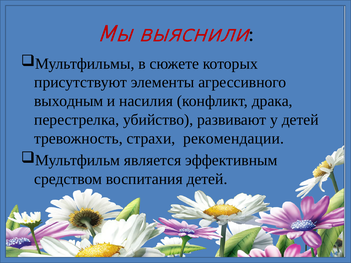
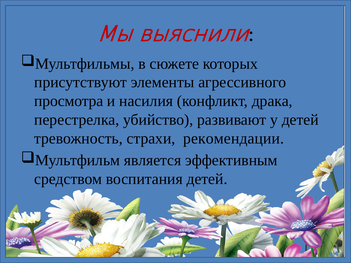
выходным: выходным -> просмотра (69, 101)
